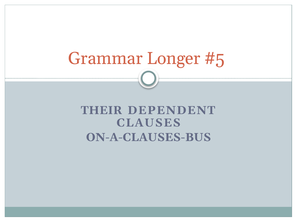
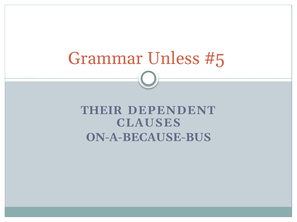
Longer: Longer -> Unless (173, 59)
ON-A-CLAUSES-BUS: ON-A-CLAUSES-BUS -> ON-A-BECAUSE-BUS (149, 138)
